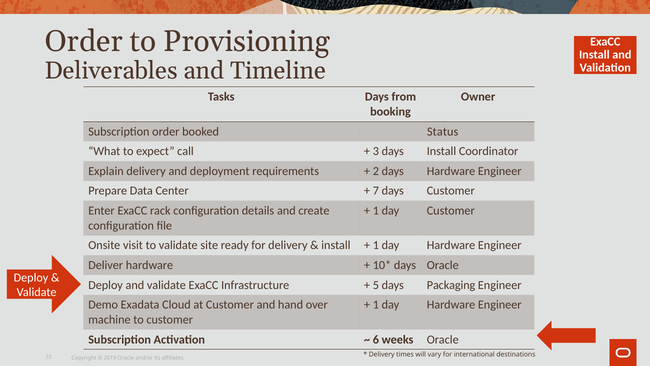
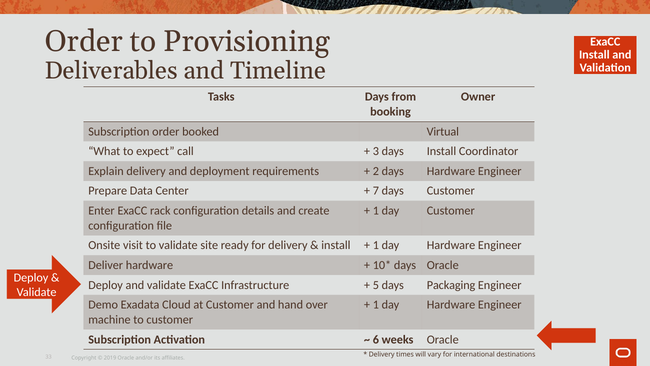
Status: Status -> Virtual (443, 131)
